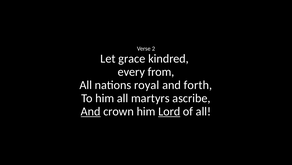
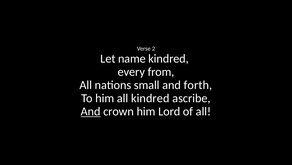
grace: grace -> name (132, 58)
royal: royal -> small (147, 85)
all martyrs: martyrs -> kindred (150, 98)
Lord underline: present -> none (169, 111)
